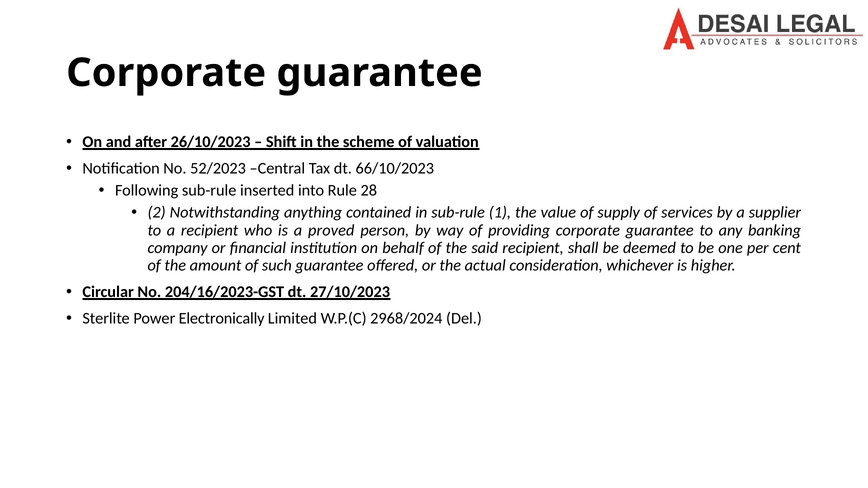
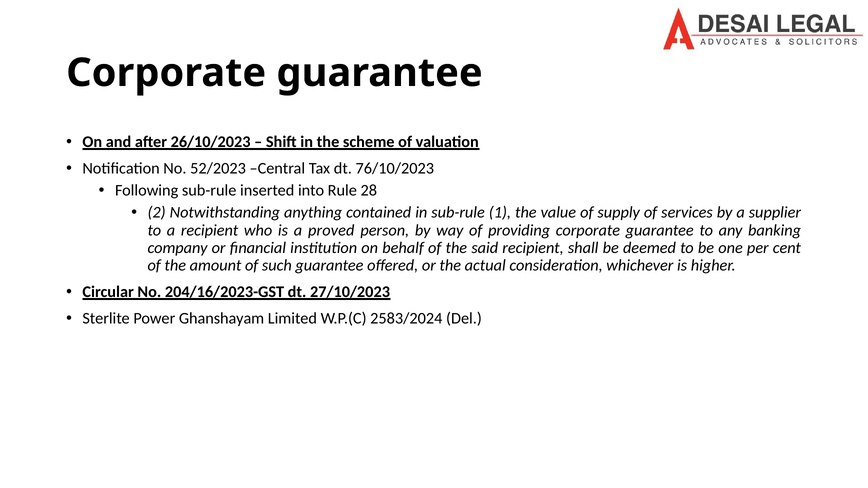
66/10/2023: 66/10/2023 -> 76/10/2023 (395, 169)
Electronically: Electronically -> Ghanshayam (222, 319)
2968/2024: 2968/2024 -> 2583/2024 (406, 319)
